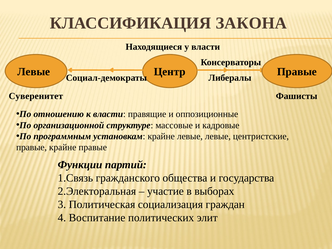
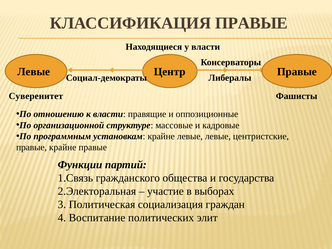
КЛАССИФИКАЦИЯ ЗАКОНА: ЗАКОНА -> ПРАВЫЕ (251, 23)
